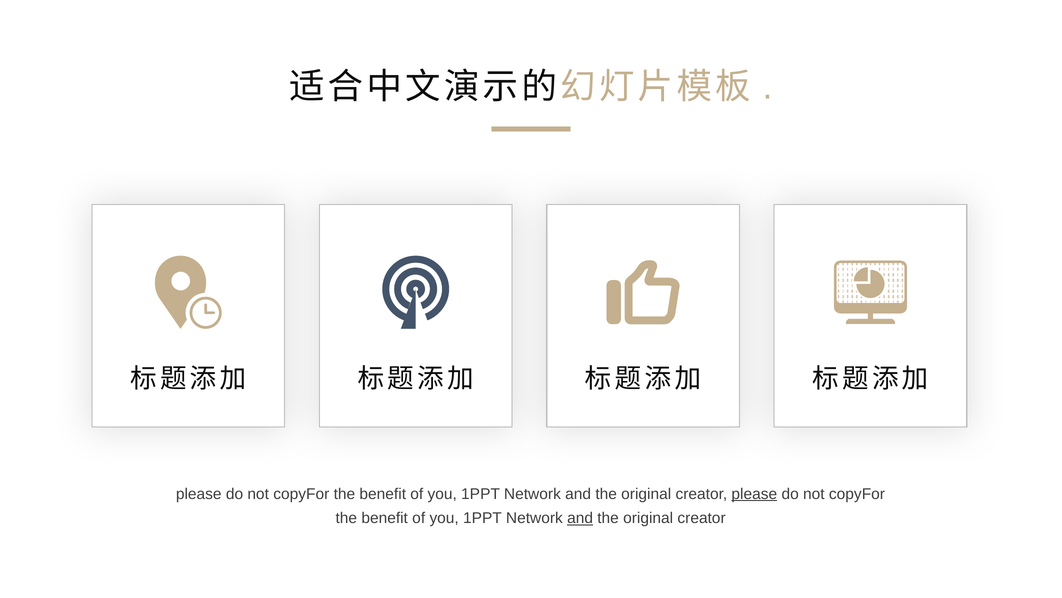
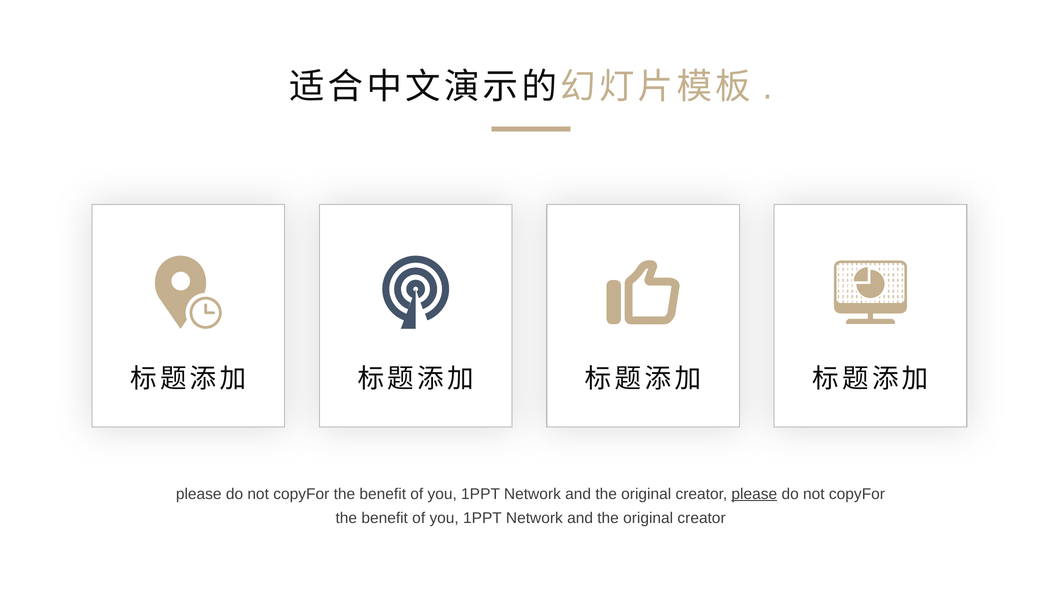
and underline: present -> none (580, 518)
